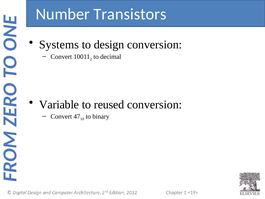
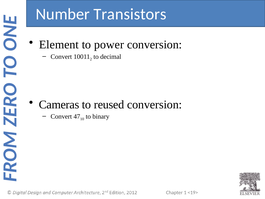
Systems: Systems -> Element (59, 45)
design: design -> power (109, 45)
Variable: Variable -> Cameras (59, 104)
